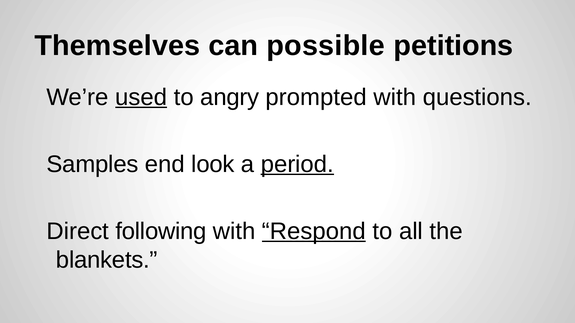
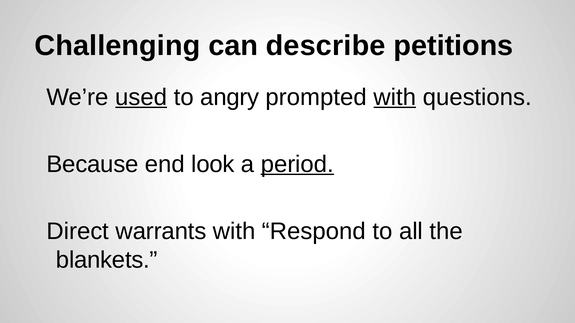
Themselves: Themselves -> Challenging (117, 46)
possible: possible -> describe (326, 46)
with underline: none -> present (395, 97)
Samples: Samples -> Because (92, 164)
following: following -> warrants (161, 231)
Respond underline: present -> none (314, 231)
